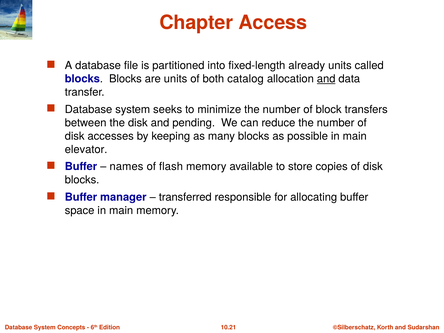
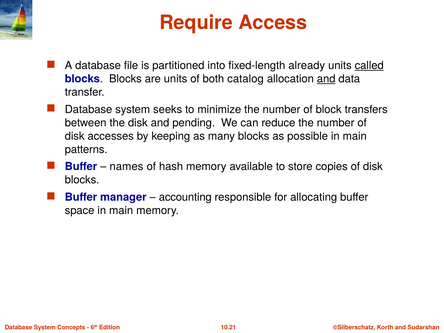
Chapter: Chapter -> Require (196, 23)
called underline: none -> present (369, 66)
elevator: elevator -> patterns (86, 149)
flash: flash -> hash (171, 167)
transferred: transferred -> accounting (185, 197)
